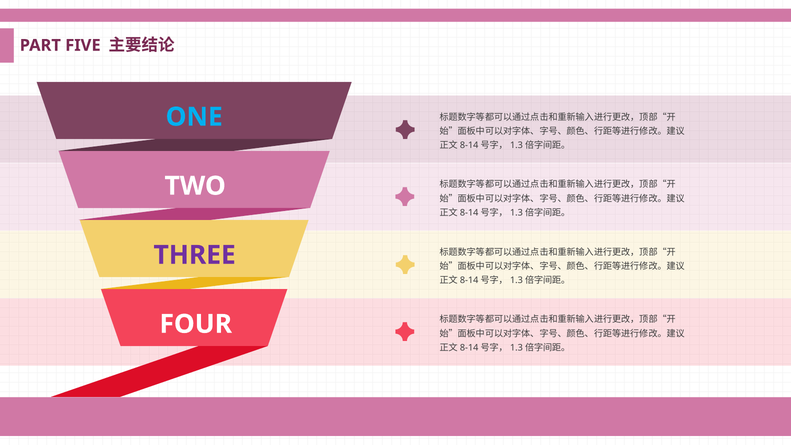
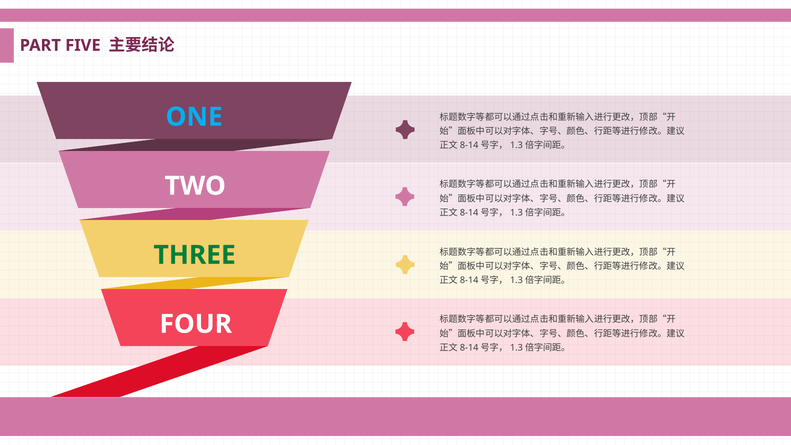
THREE colour: purple -> green (195, 255)
